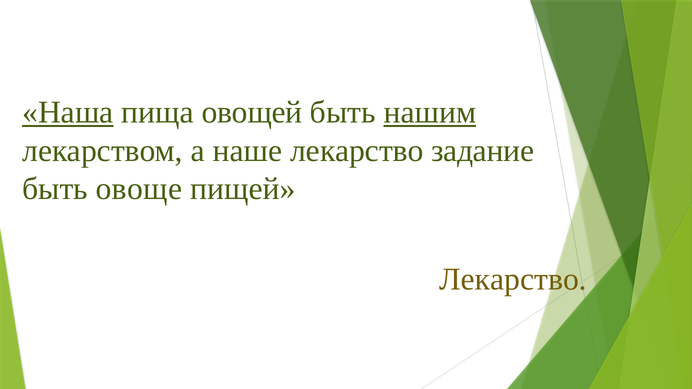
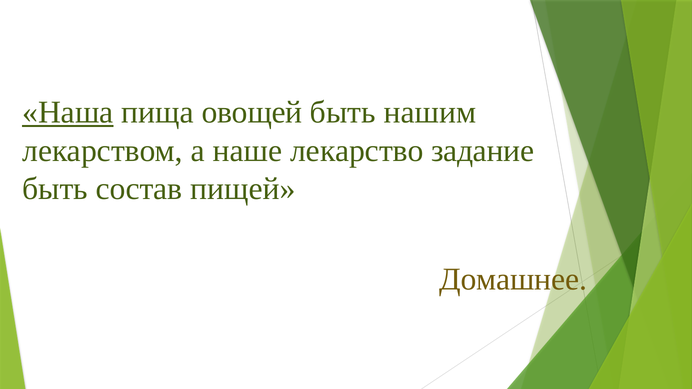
нашим underline: present -> none (430, 113)
овоще: овоще -> состав (139, 189)
Лекарство: Лекарство -> Домашнее (513, 279)
